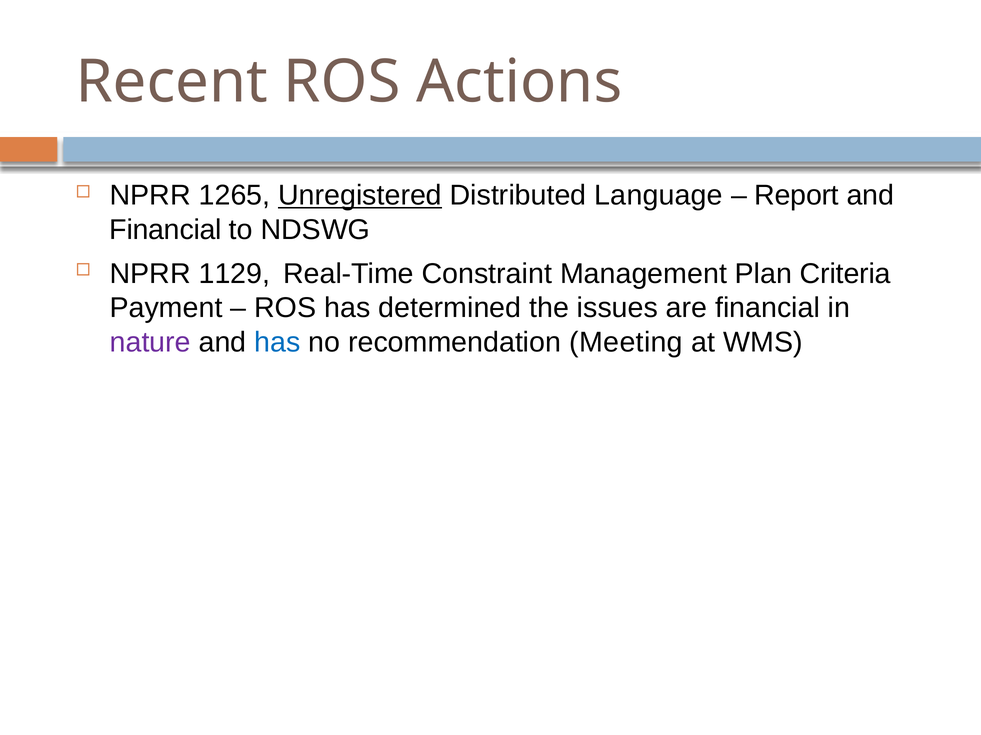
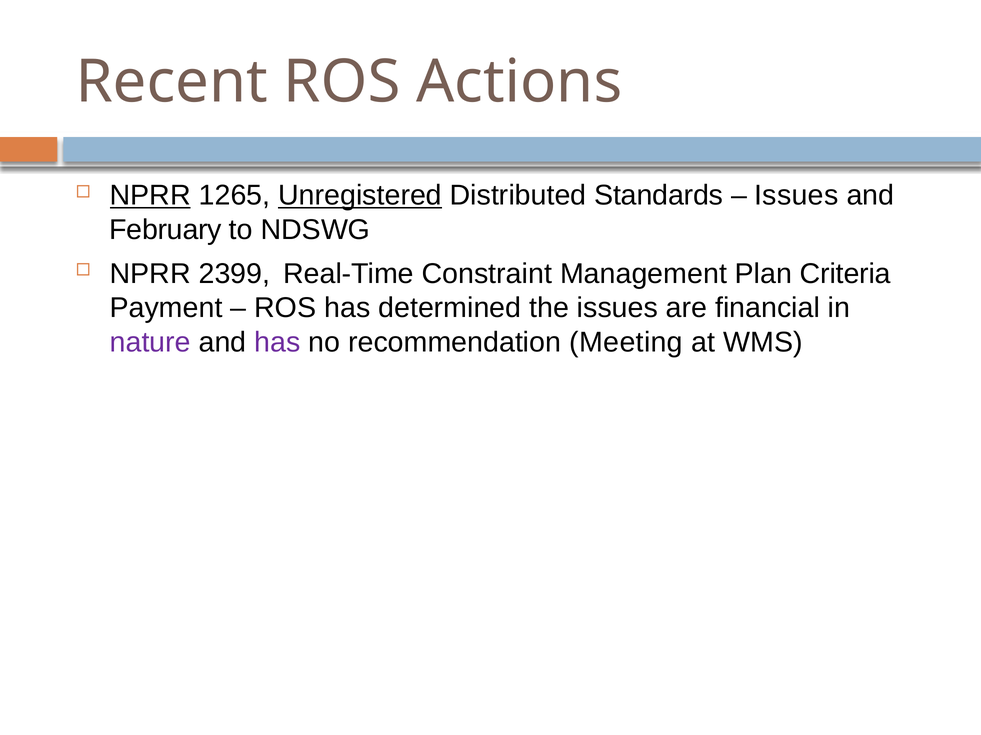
NPRR underline: none -> present (150, 196)
Language: Language -> Standards (659, 196)
Report: Report -> Issues (796, 196)
Financial: Financial -> February (166, 230)
1129: 1129 -> 2399 (234, 274)
has colour: blue -> purple (277, 343)
